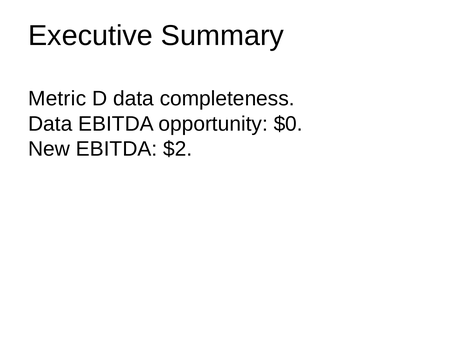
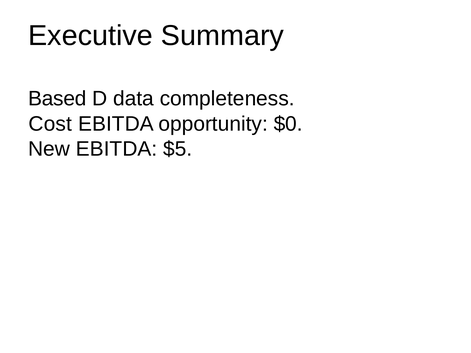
Metric: Metric -> Based (57, 99)
Data: Data -> Cost (50, 124)
$2: $2 -> $5 (178, 149)
